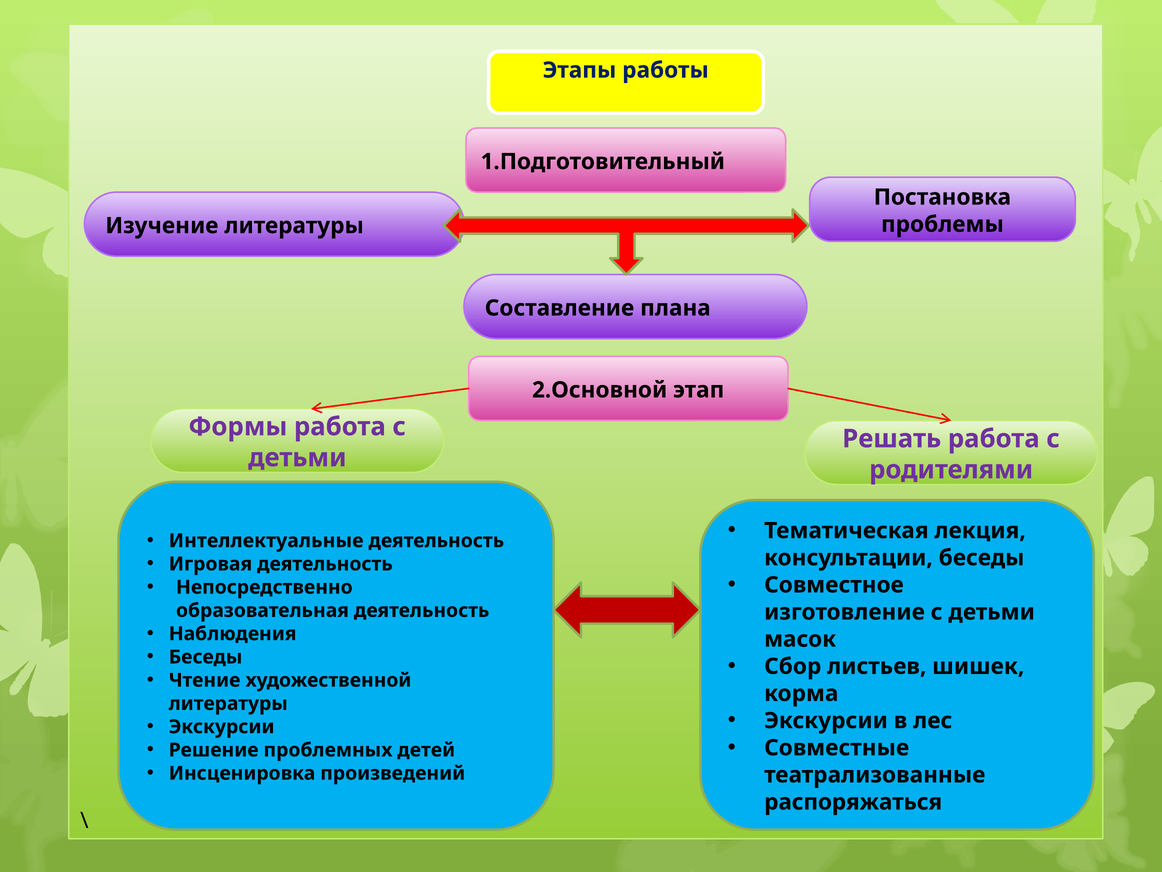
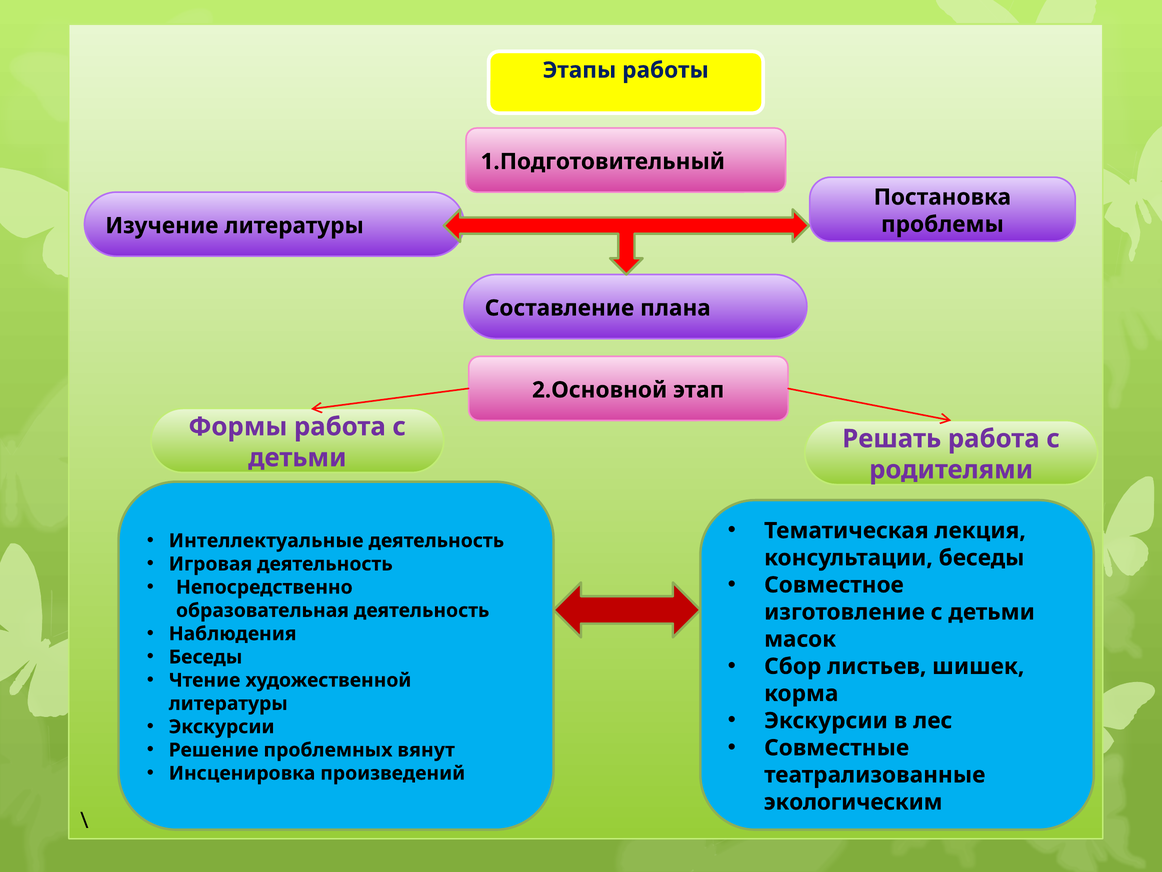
детей: детей -> вянут (426, 750)
распоряжаться: распоряжаться -> экологическим (853, 802)
